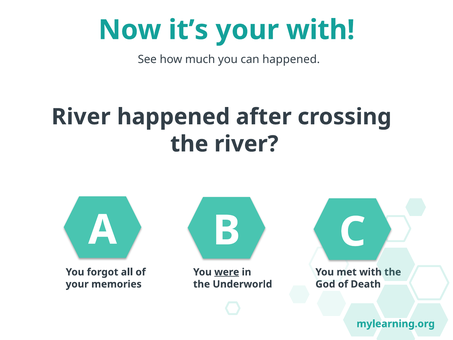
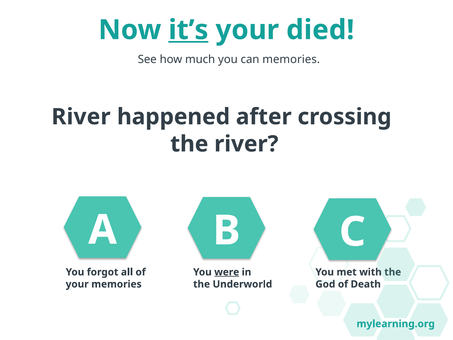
it’s underline: none -> present (188, 30)
your with: with -> died (320, 30)
can happened: happened -> memories (291, 59)
